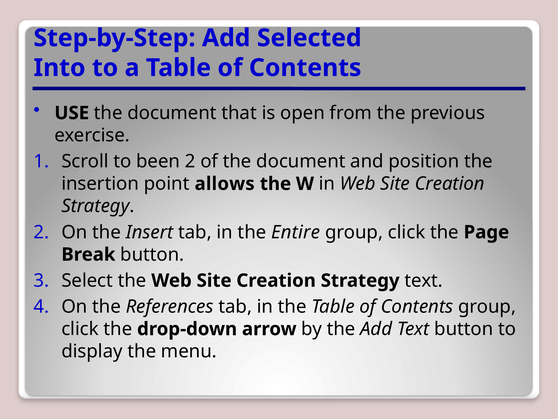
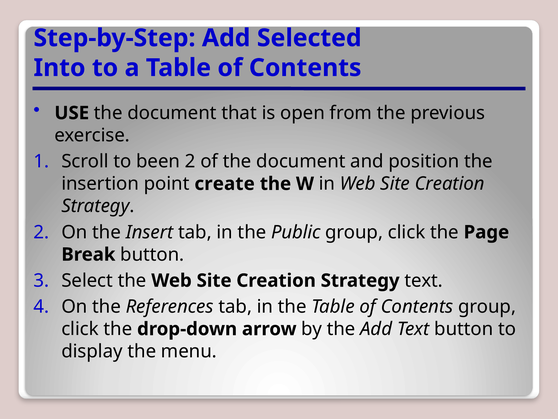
allows: allows -> create (225, 184)
Entire: Entire -> Public (296, 232)
